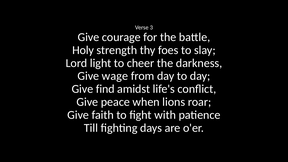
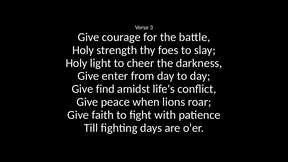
Lord: Lord -> Holy (76, 63)
wage: wage -> enter (115, 76)
